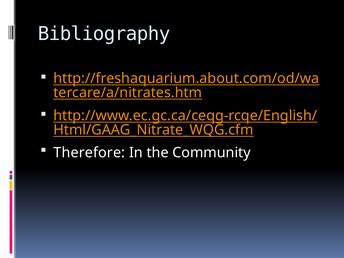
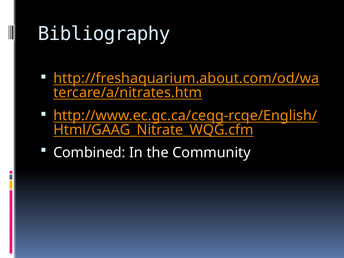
Therefore: Therefore -> Combined (89, 153)
